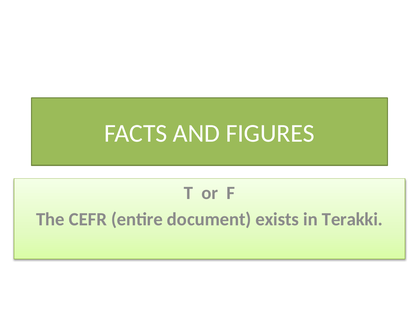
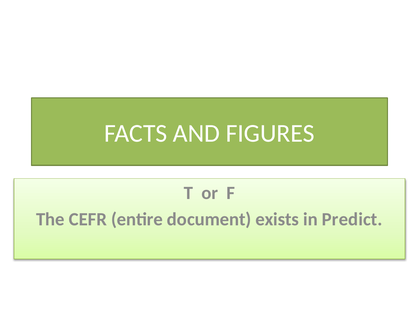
Terakki: Terakki -> Predict (352, 219)
